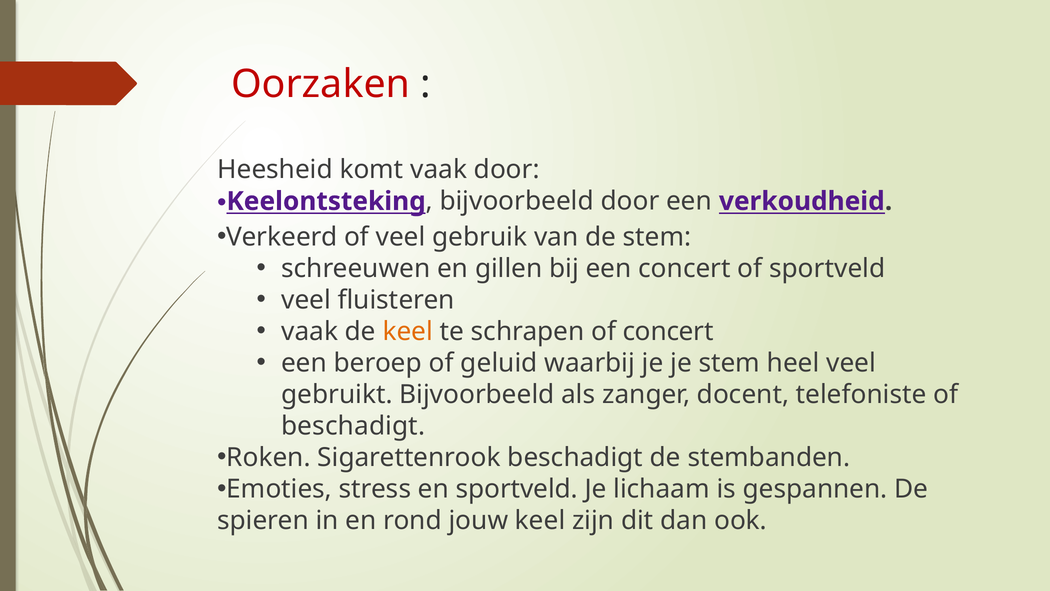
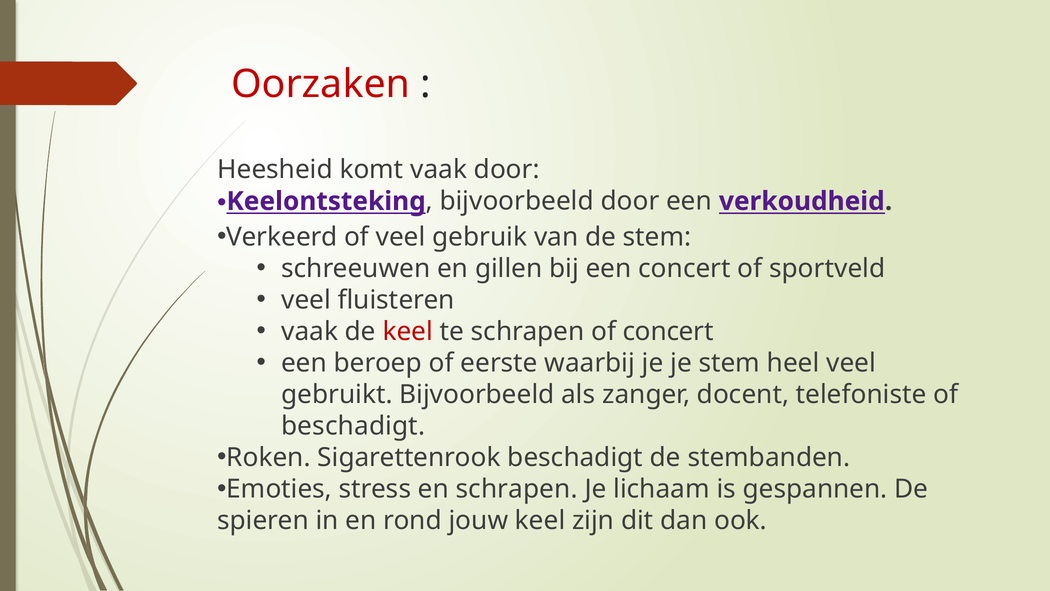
keel colour: orange -> red (408, 331)
geluid: geluid -> eerste (499, 363)
en sportveld: sportveld -> schrapen (517, 489)
